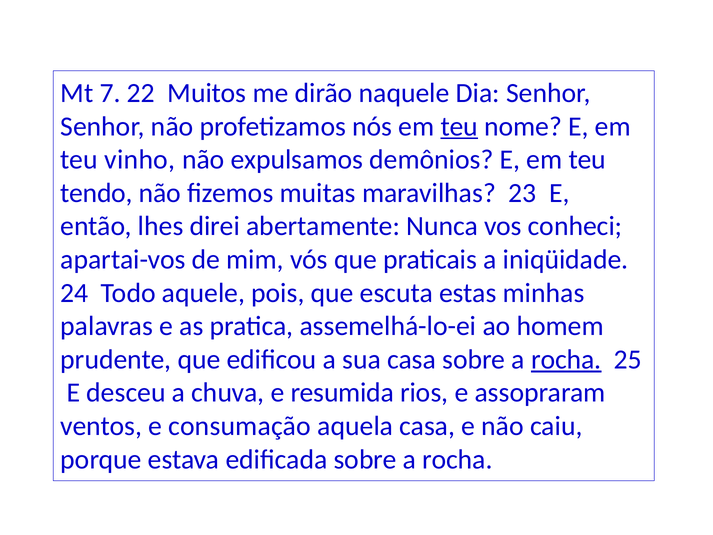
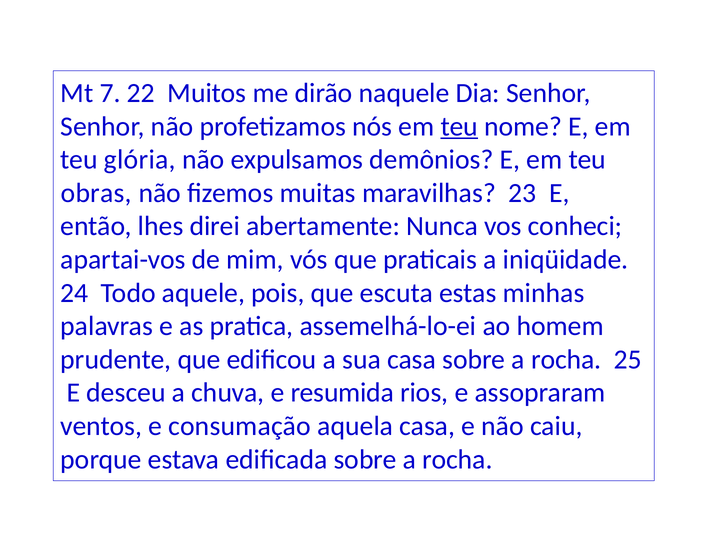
vinho: vinho -> glória (140, 160)
tendo: tendo -> obras (96, 193)
rocha underline: present -> none (566, 359)
